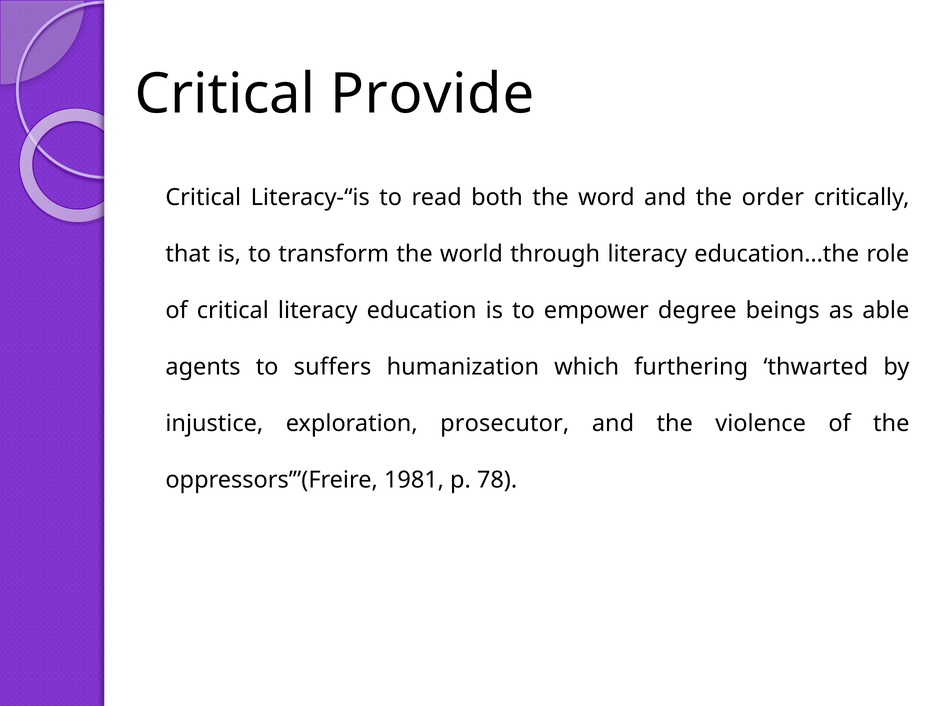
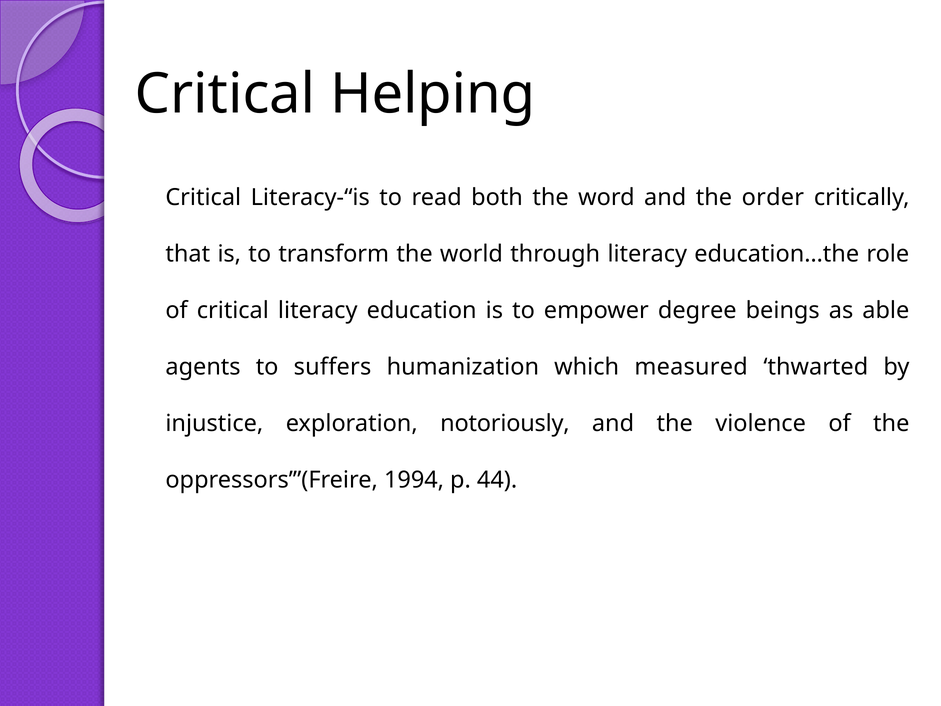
Provide: Provide -> Helping (433, 94)
furthering: furthering -> measured (691, 367)
prosecutor: prosecutor -> notoriously (505, 423)
1981: 1981 -> 1994 (414, 480)
78: 78 -> 44 (497, 480)
